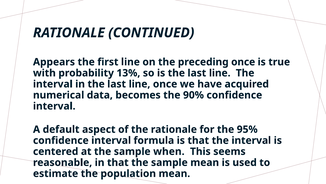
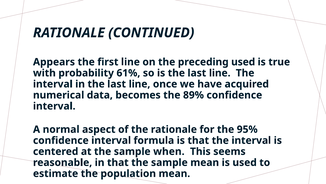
preceding once: once -> used (243, 62)
13%: 13% -> 61% (128, 73)
90%: 90% -> 89% (193, 95)
default: default -> normal (61, 129)
